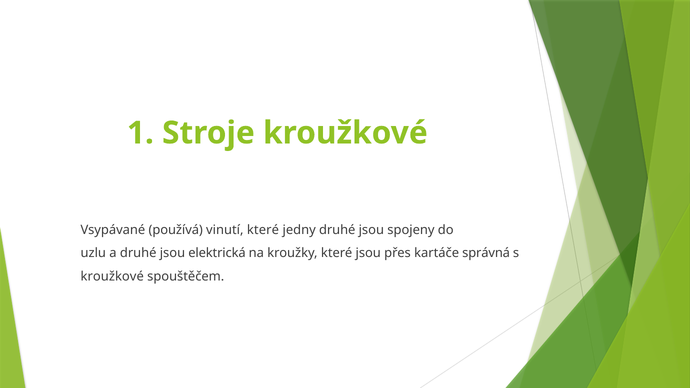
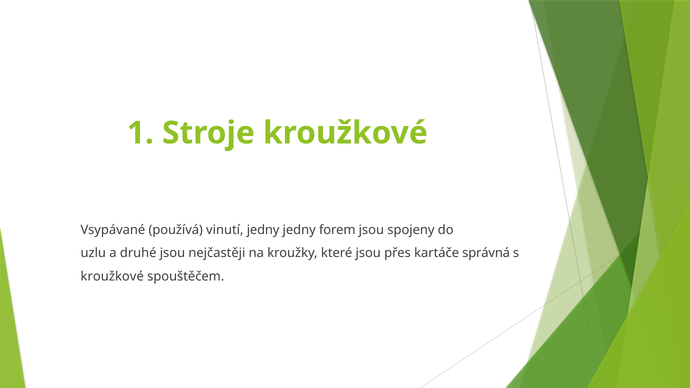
vinutí které: které -> jedny (263, 230)
jedny druhé: druhé -> forem (337, 230)
elektrická: elektrická -> nejčastěji (217, 253)
